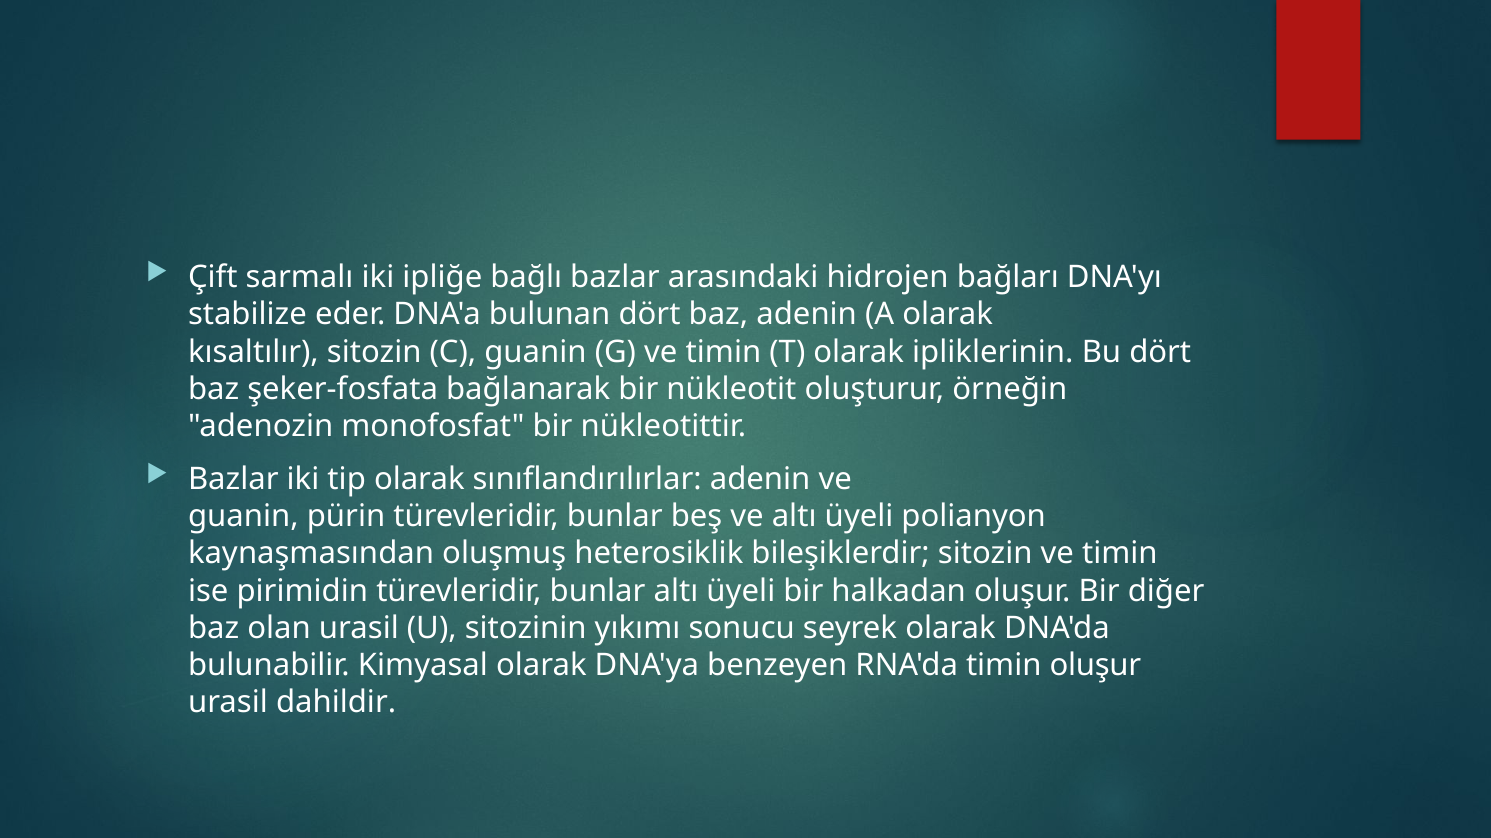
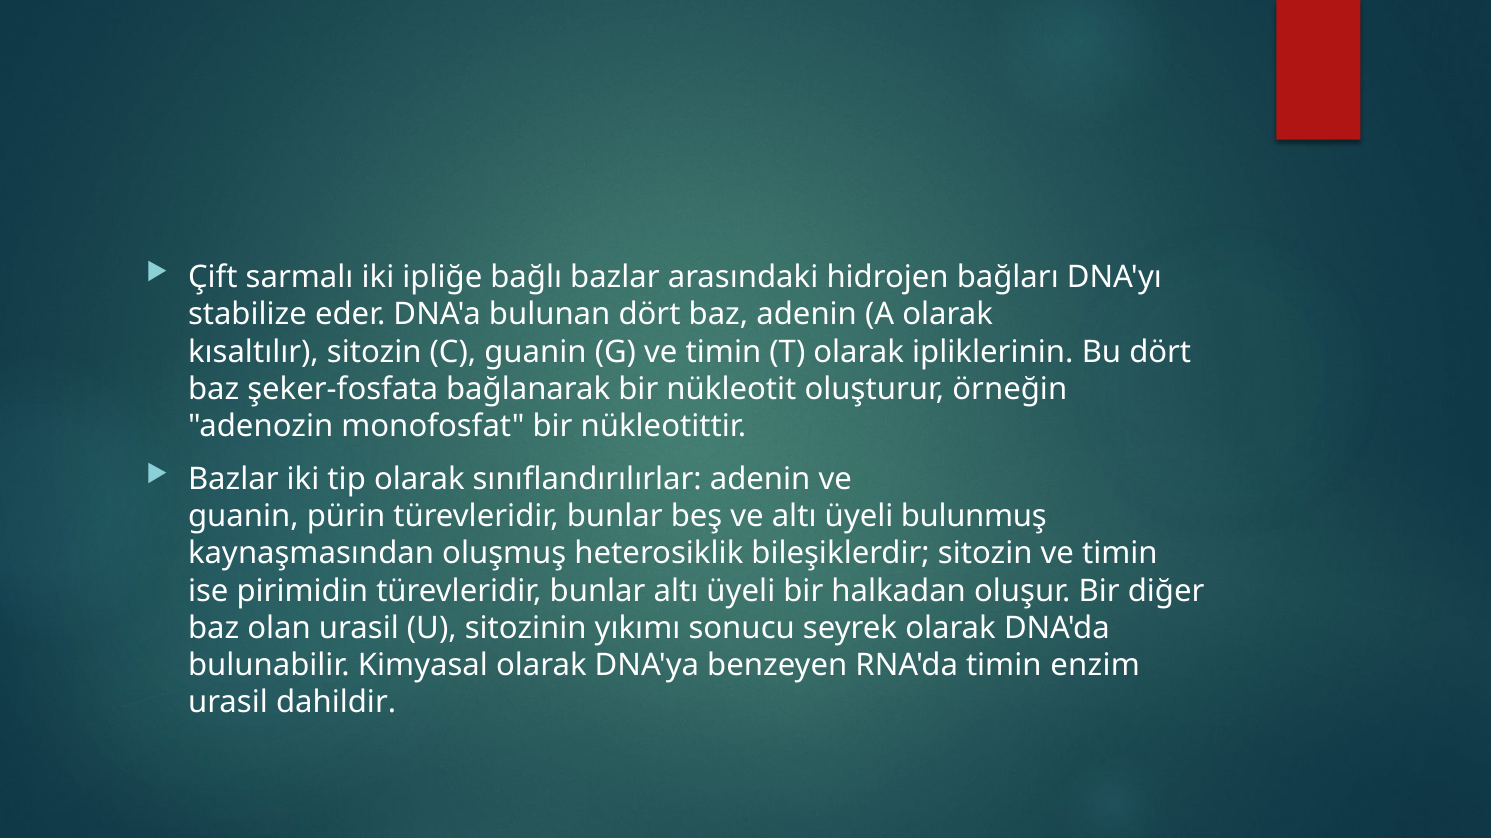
polianyon: polianyon -> bulunmuş (974, 517)
timin oluşur: oluşur -> enzim (1095, 666)
